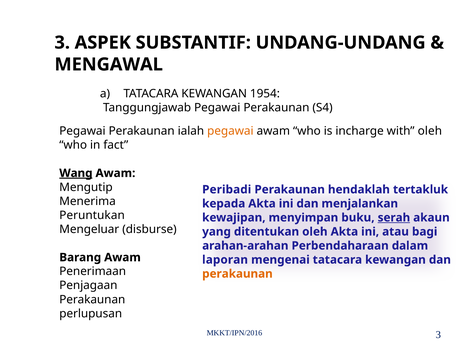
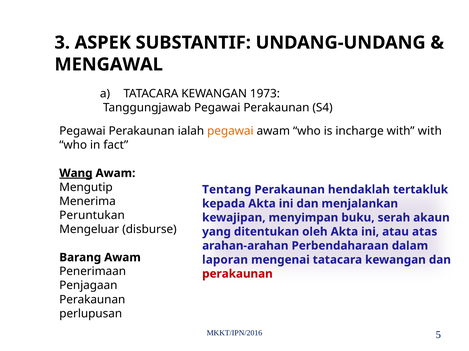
1954: 1954 -> 1973 (265, 94)
with oleh: oleh -> with (430, 131)
Peribadi: Peribadi -> Tentang (227, 190)
serah underline: present -> none (394, 218)
bagi: bagi -> atas (425, 232)
perakaunan colour: orange -> red (237, 274)
MKKT/IPN/2016 3: 3 -> 5 (438, 335)
